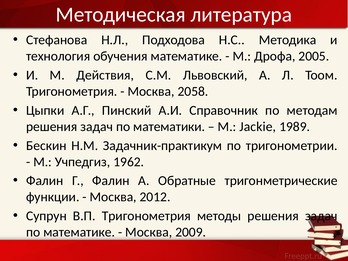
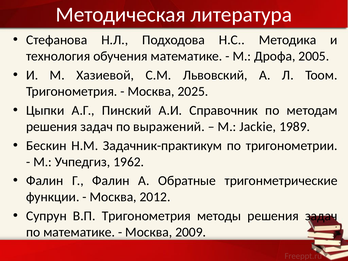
Действия: Действия -> Хазиевой (105, 75)
2058: 2058 -> 2025 (193, 91)
математики: математики -> выражений (169, 127)
